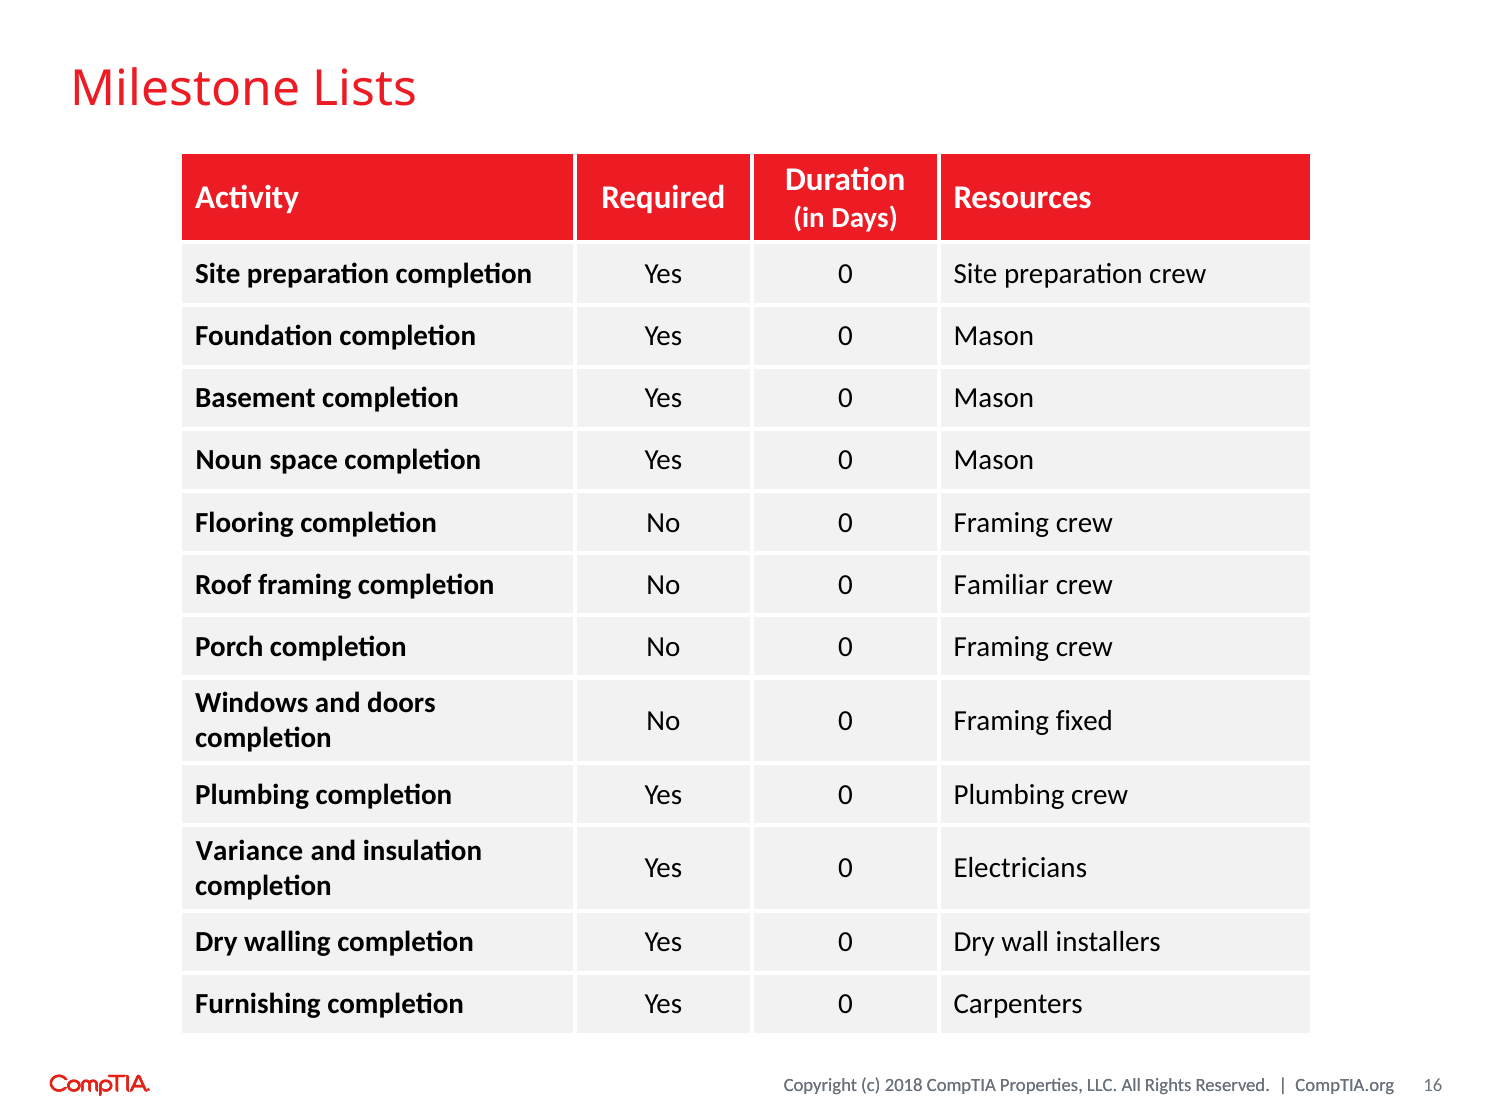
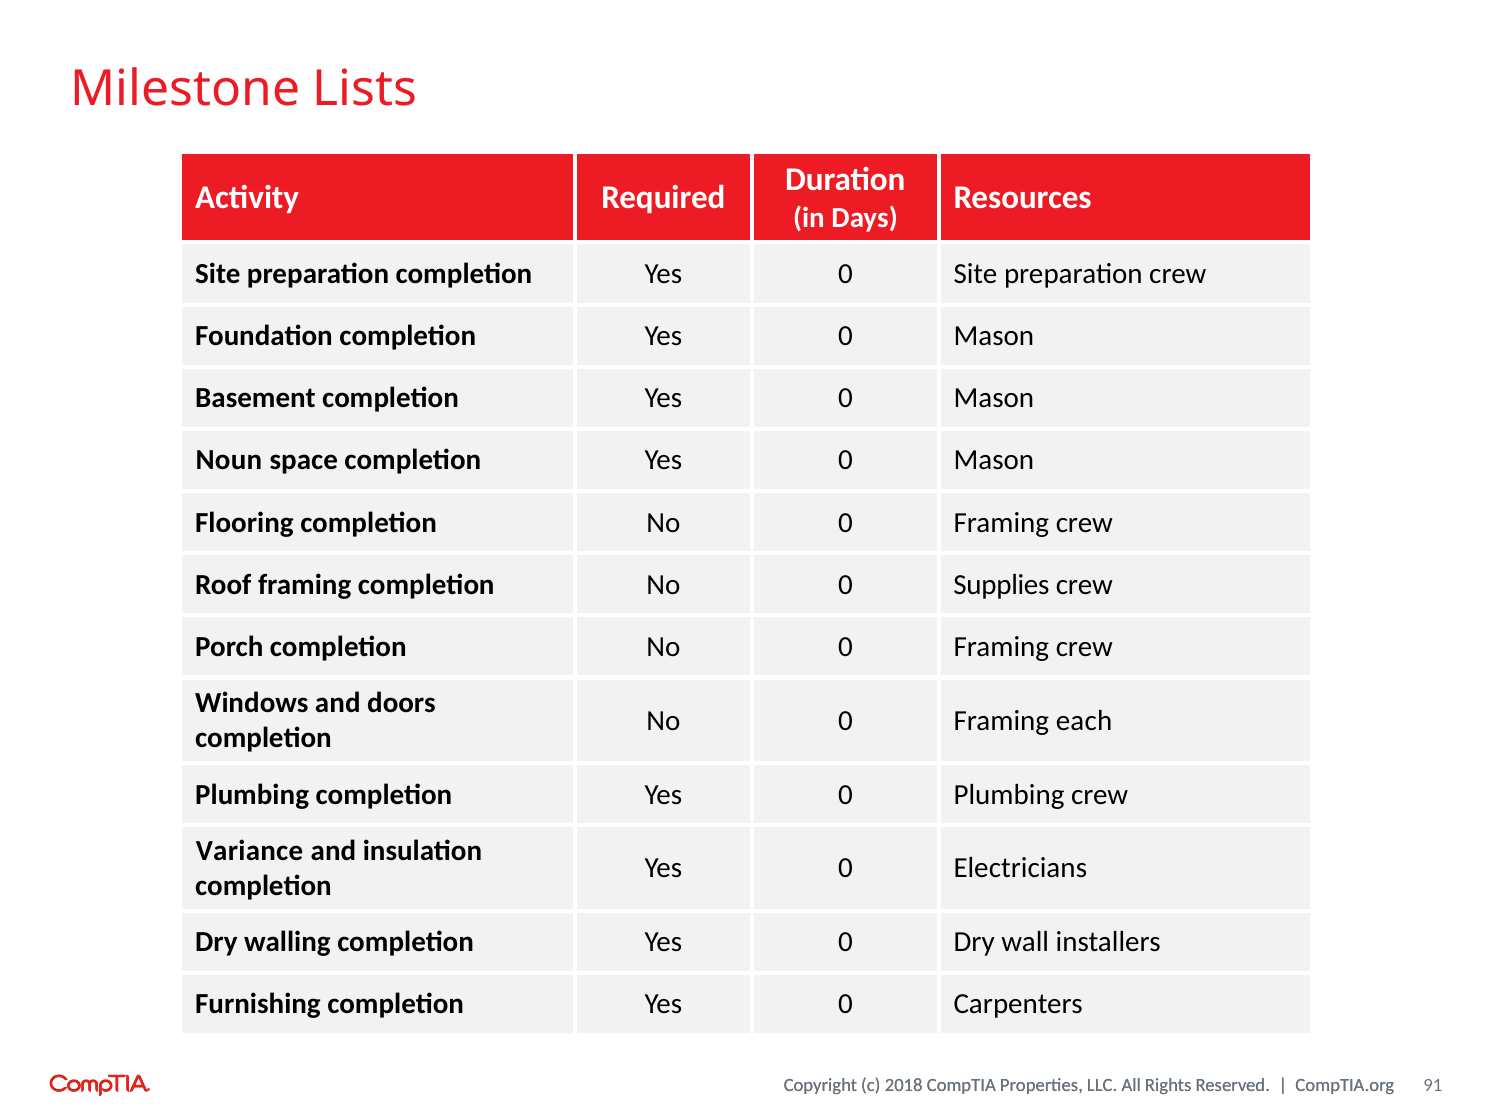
Familiar: Familiar -> Supplies (1001, 585)
fixed: fixed -> each (1084, 721)
16: 16 -> 91 (1433, 1085)
